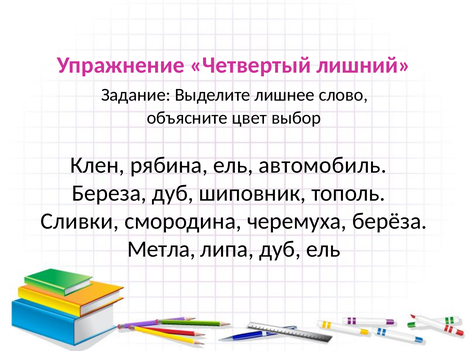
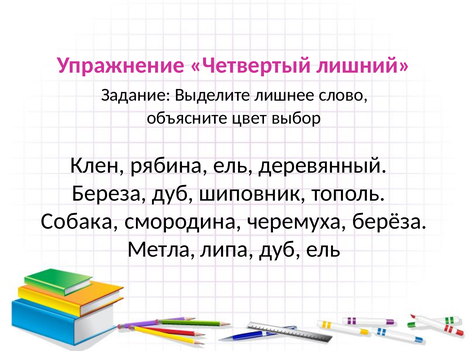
автомобиль: автомобиль -> деревянный (323, 165)
Сливки: Сливки -> Собака (80, 221)
